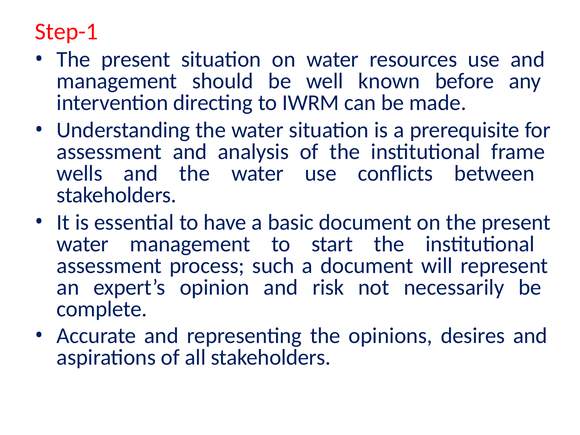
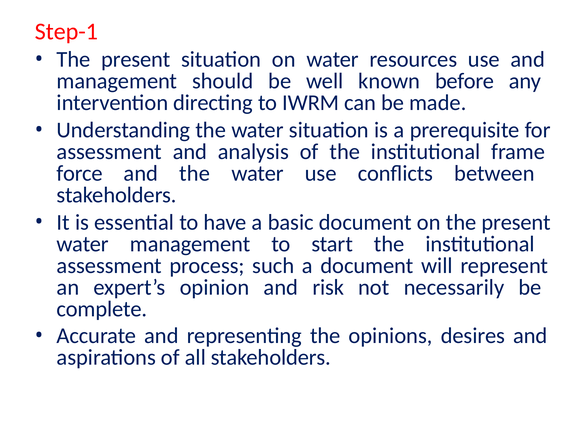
wells: wells -> force (80, 174)
